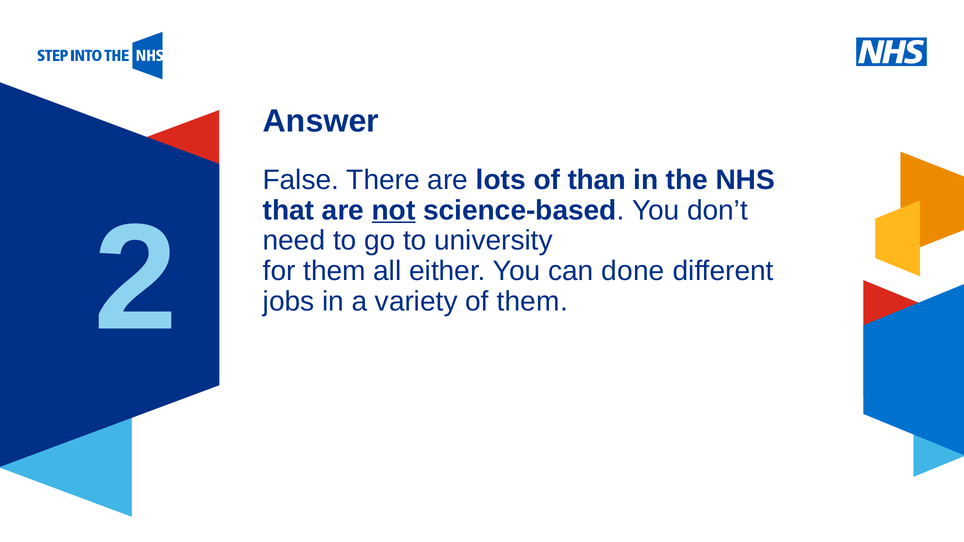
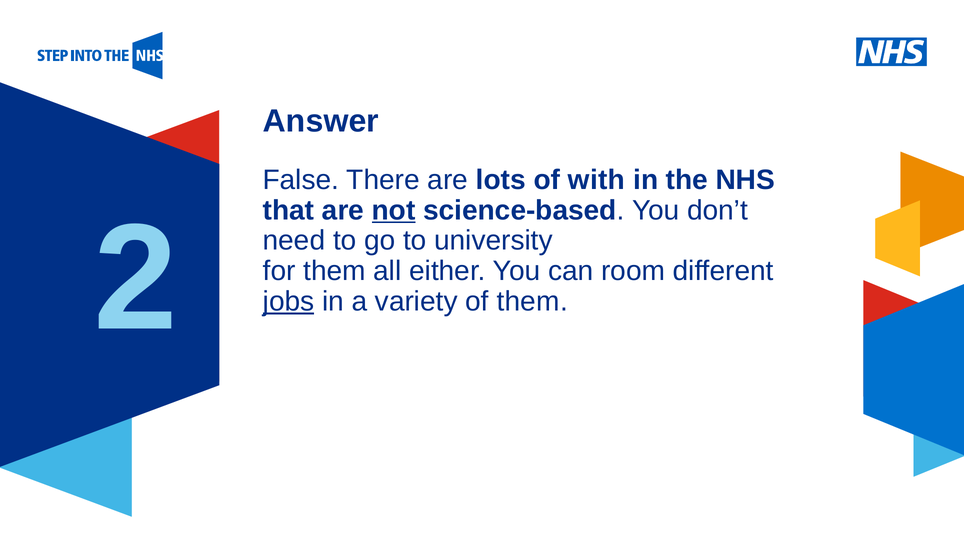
than: than -> with (596, 180)
done: done -> room (633, 271)
jobs underline: none -> present (289, 302)
